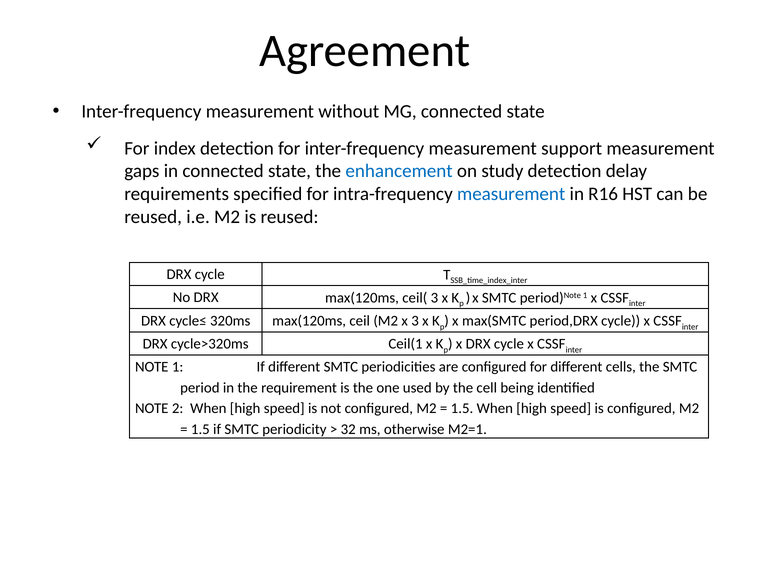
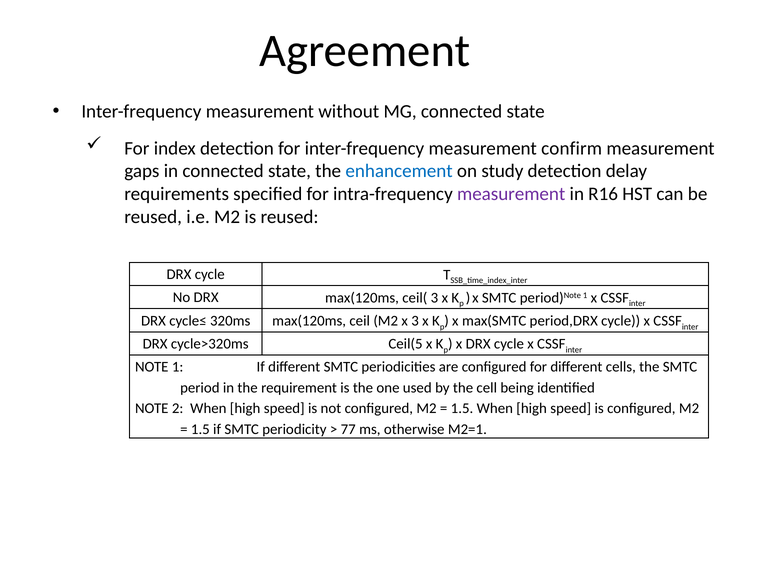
support: support -> confirm (572, 148)
measurement colour: blue -> purple (511, 194)
Ceil(1: Ceil(1 -> Ceil(5 (405, 344)
32: 32 -> 77 (348, 429)
